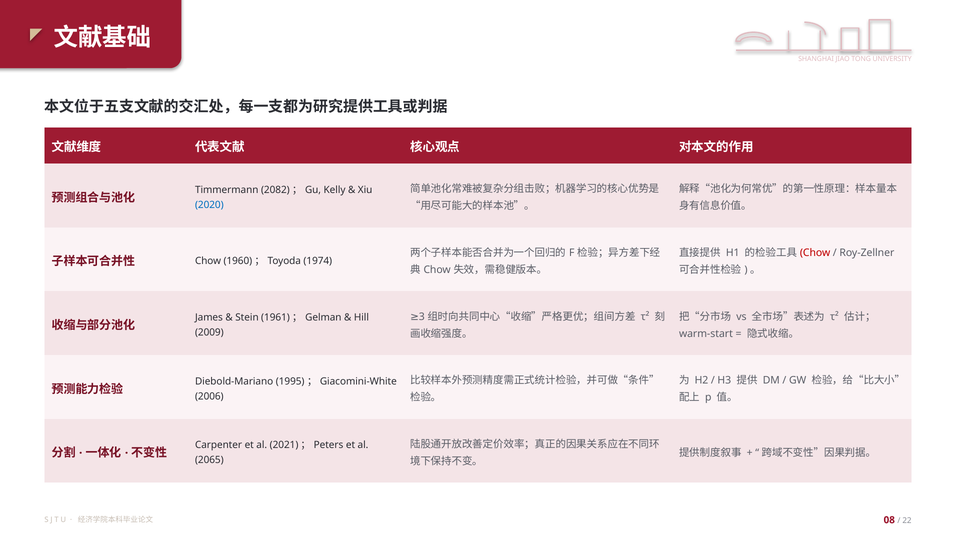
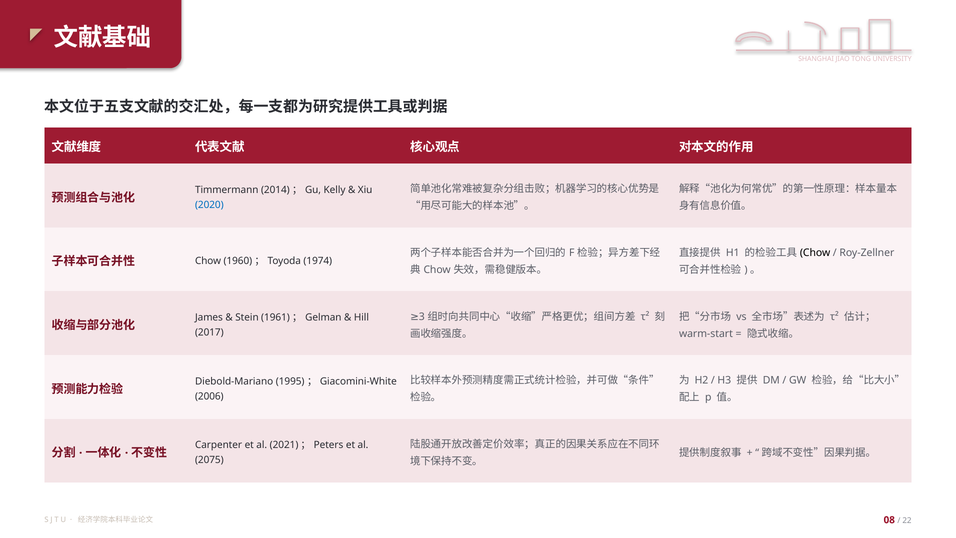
2082: 2082 -> 2014 (275, 190)
Chow colour: red -> black (815, 253)
2009: 2009 -> 2017 (209, 332)
2065: 2065 -> 2075 (209, 460)
